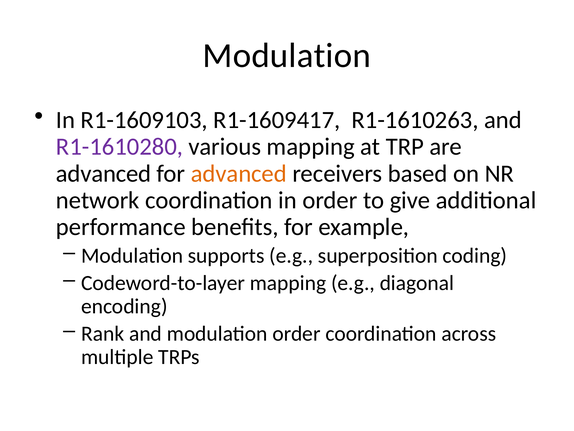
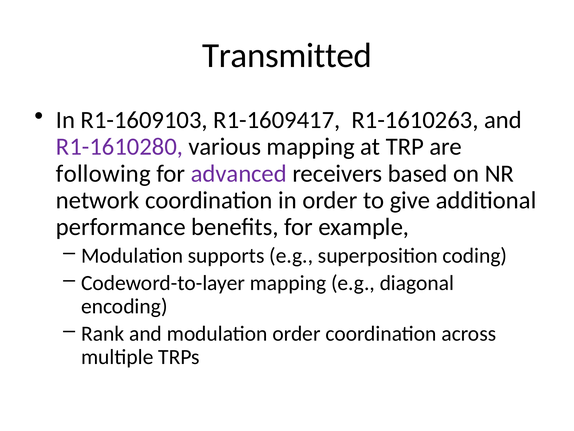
Modulation: Modulation -> Transmitted (287, 56)
advanced: advanced -> following (103, 173)
advanced colour: orange -> purple (239, 173)
